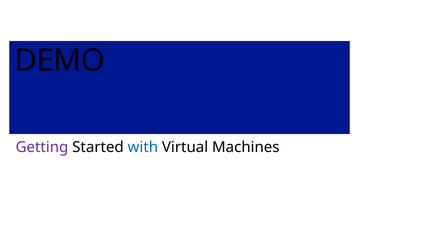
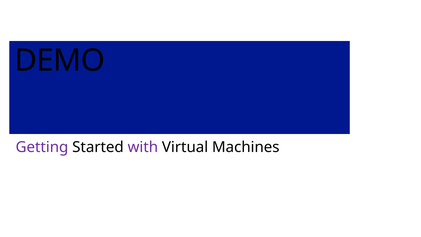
with colour: blue -> purple (143, 147)
